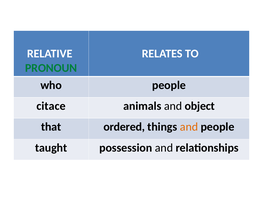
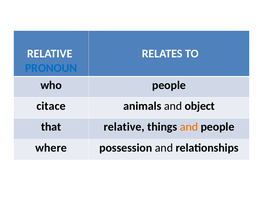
PRONOUN colour: green -> blue (51, 68)
that ordered: ordered -> relative (124, 127)
taught: taught -> where (51, 148)
